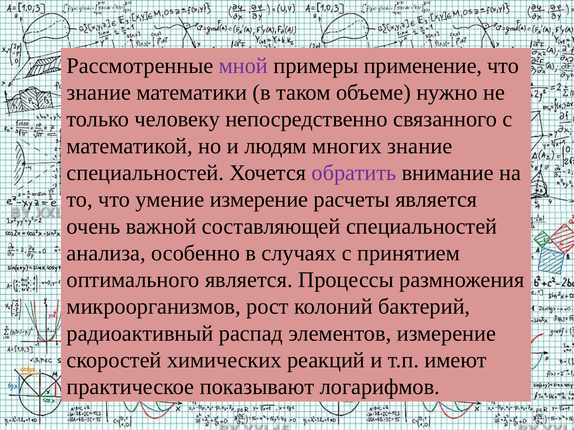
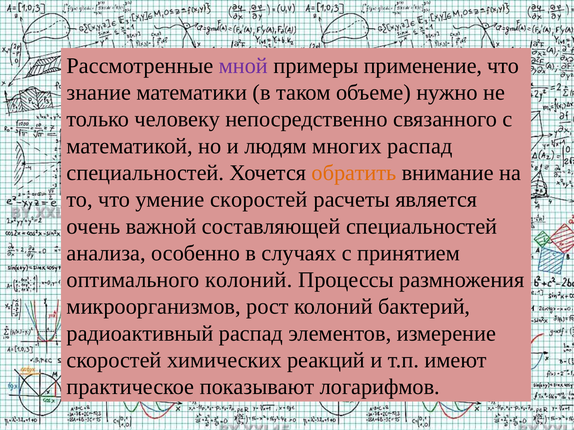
многих знание: знание -> распад (420, 146)
обратить colour: purple -> orange (354, 173)
умение измерение: измерение -> скоростей (259, 200)
оптимального является: является -> колоний (249, 280)
